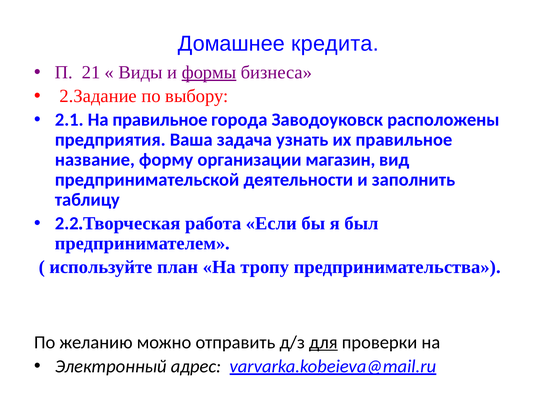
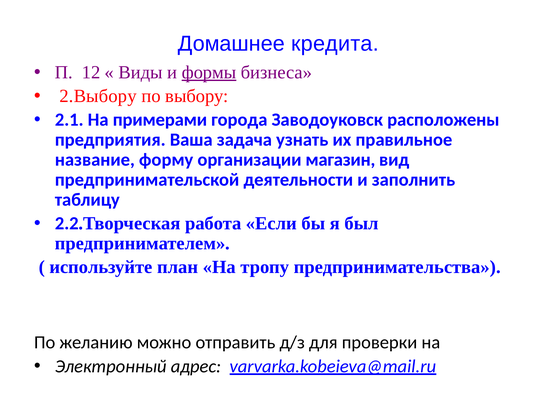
21: 21 -> 12 (91, 72)
2.Задание: 2.Задание -> 2.Выбору (98, 96)
На правильное: правильное -> примерами (160, 120)
для underline: present -> none (323, 342)
